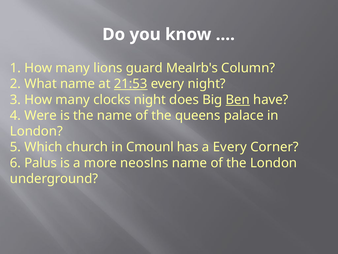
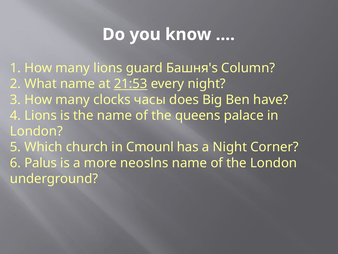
Mealrb's: Mealrb's -> Башня's (192, 68)
clocks night: night -> часы (150, 99)
Ben underline: present -> none (238, 99)
4 Were: Were -> Lions (41, 115)
a Every: Every -> Night (230, 147)
